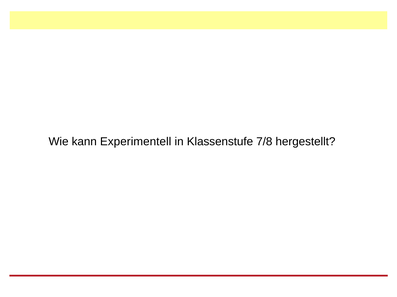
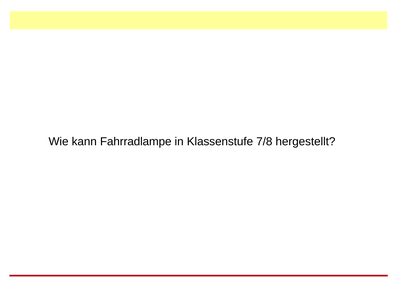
Experimentell: Experimentell -> Fahrradlampe (136, 142)
